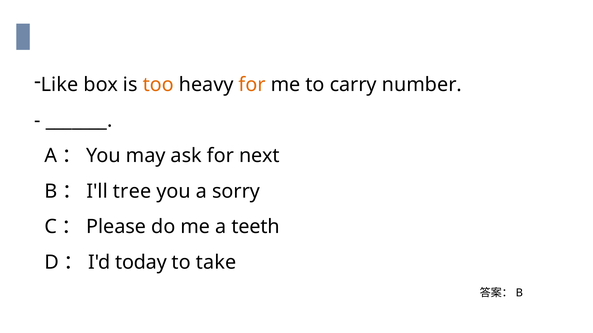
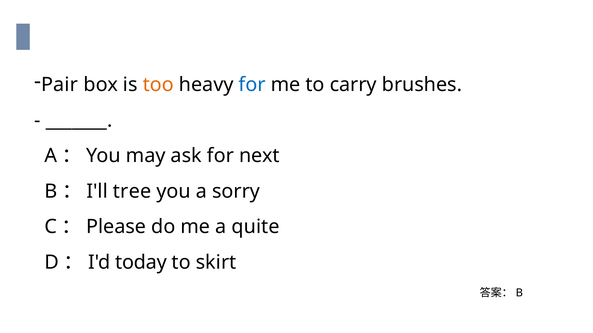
Like: Like -> Pair (60, 85)
for colour: orange -> blue (252, 85)
number: number -> brushes (422, 85)
teeth: teeth -> quite (256, 227)
take: take -> skirt (216, 263)
